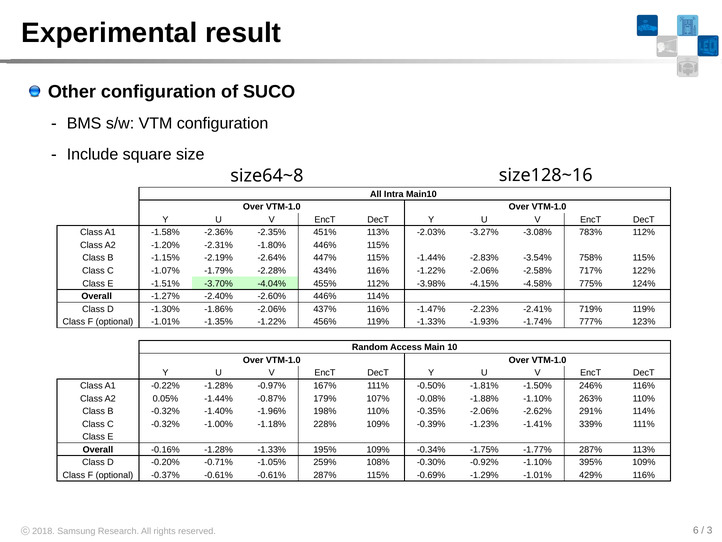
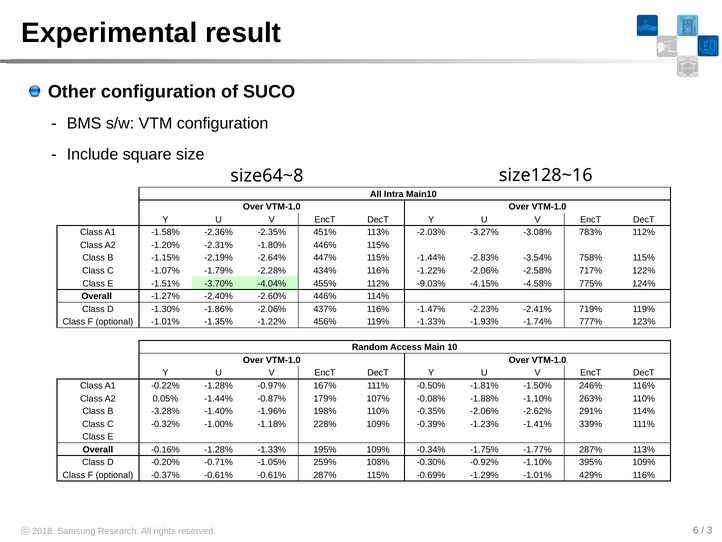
-3.98%: -3.98% -> -9.03% (431, 283)
B -0.32%: -0.32% -> -3.28% (165, 411)
